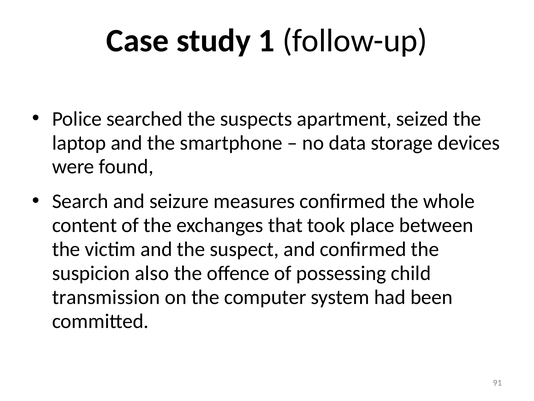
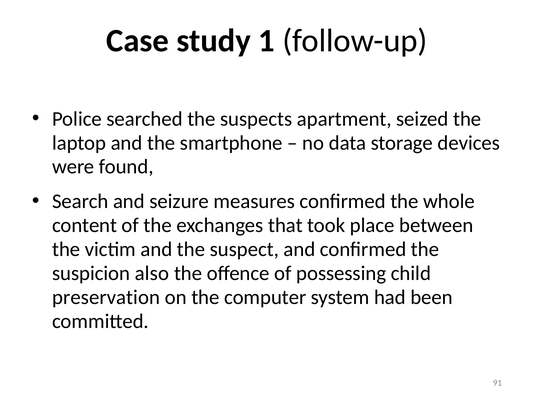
transmission: transmission -> preservation (106, 297)
